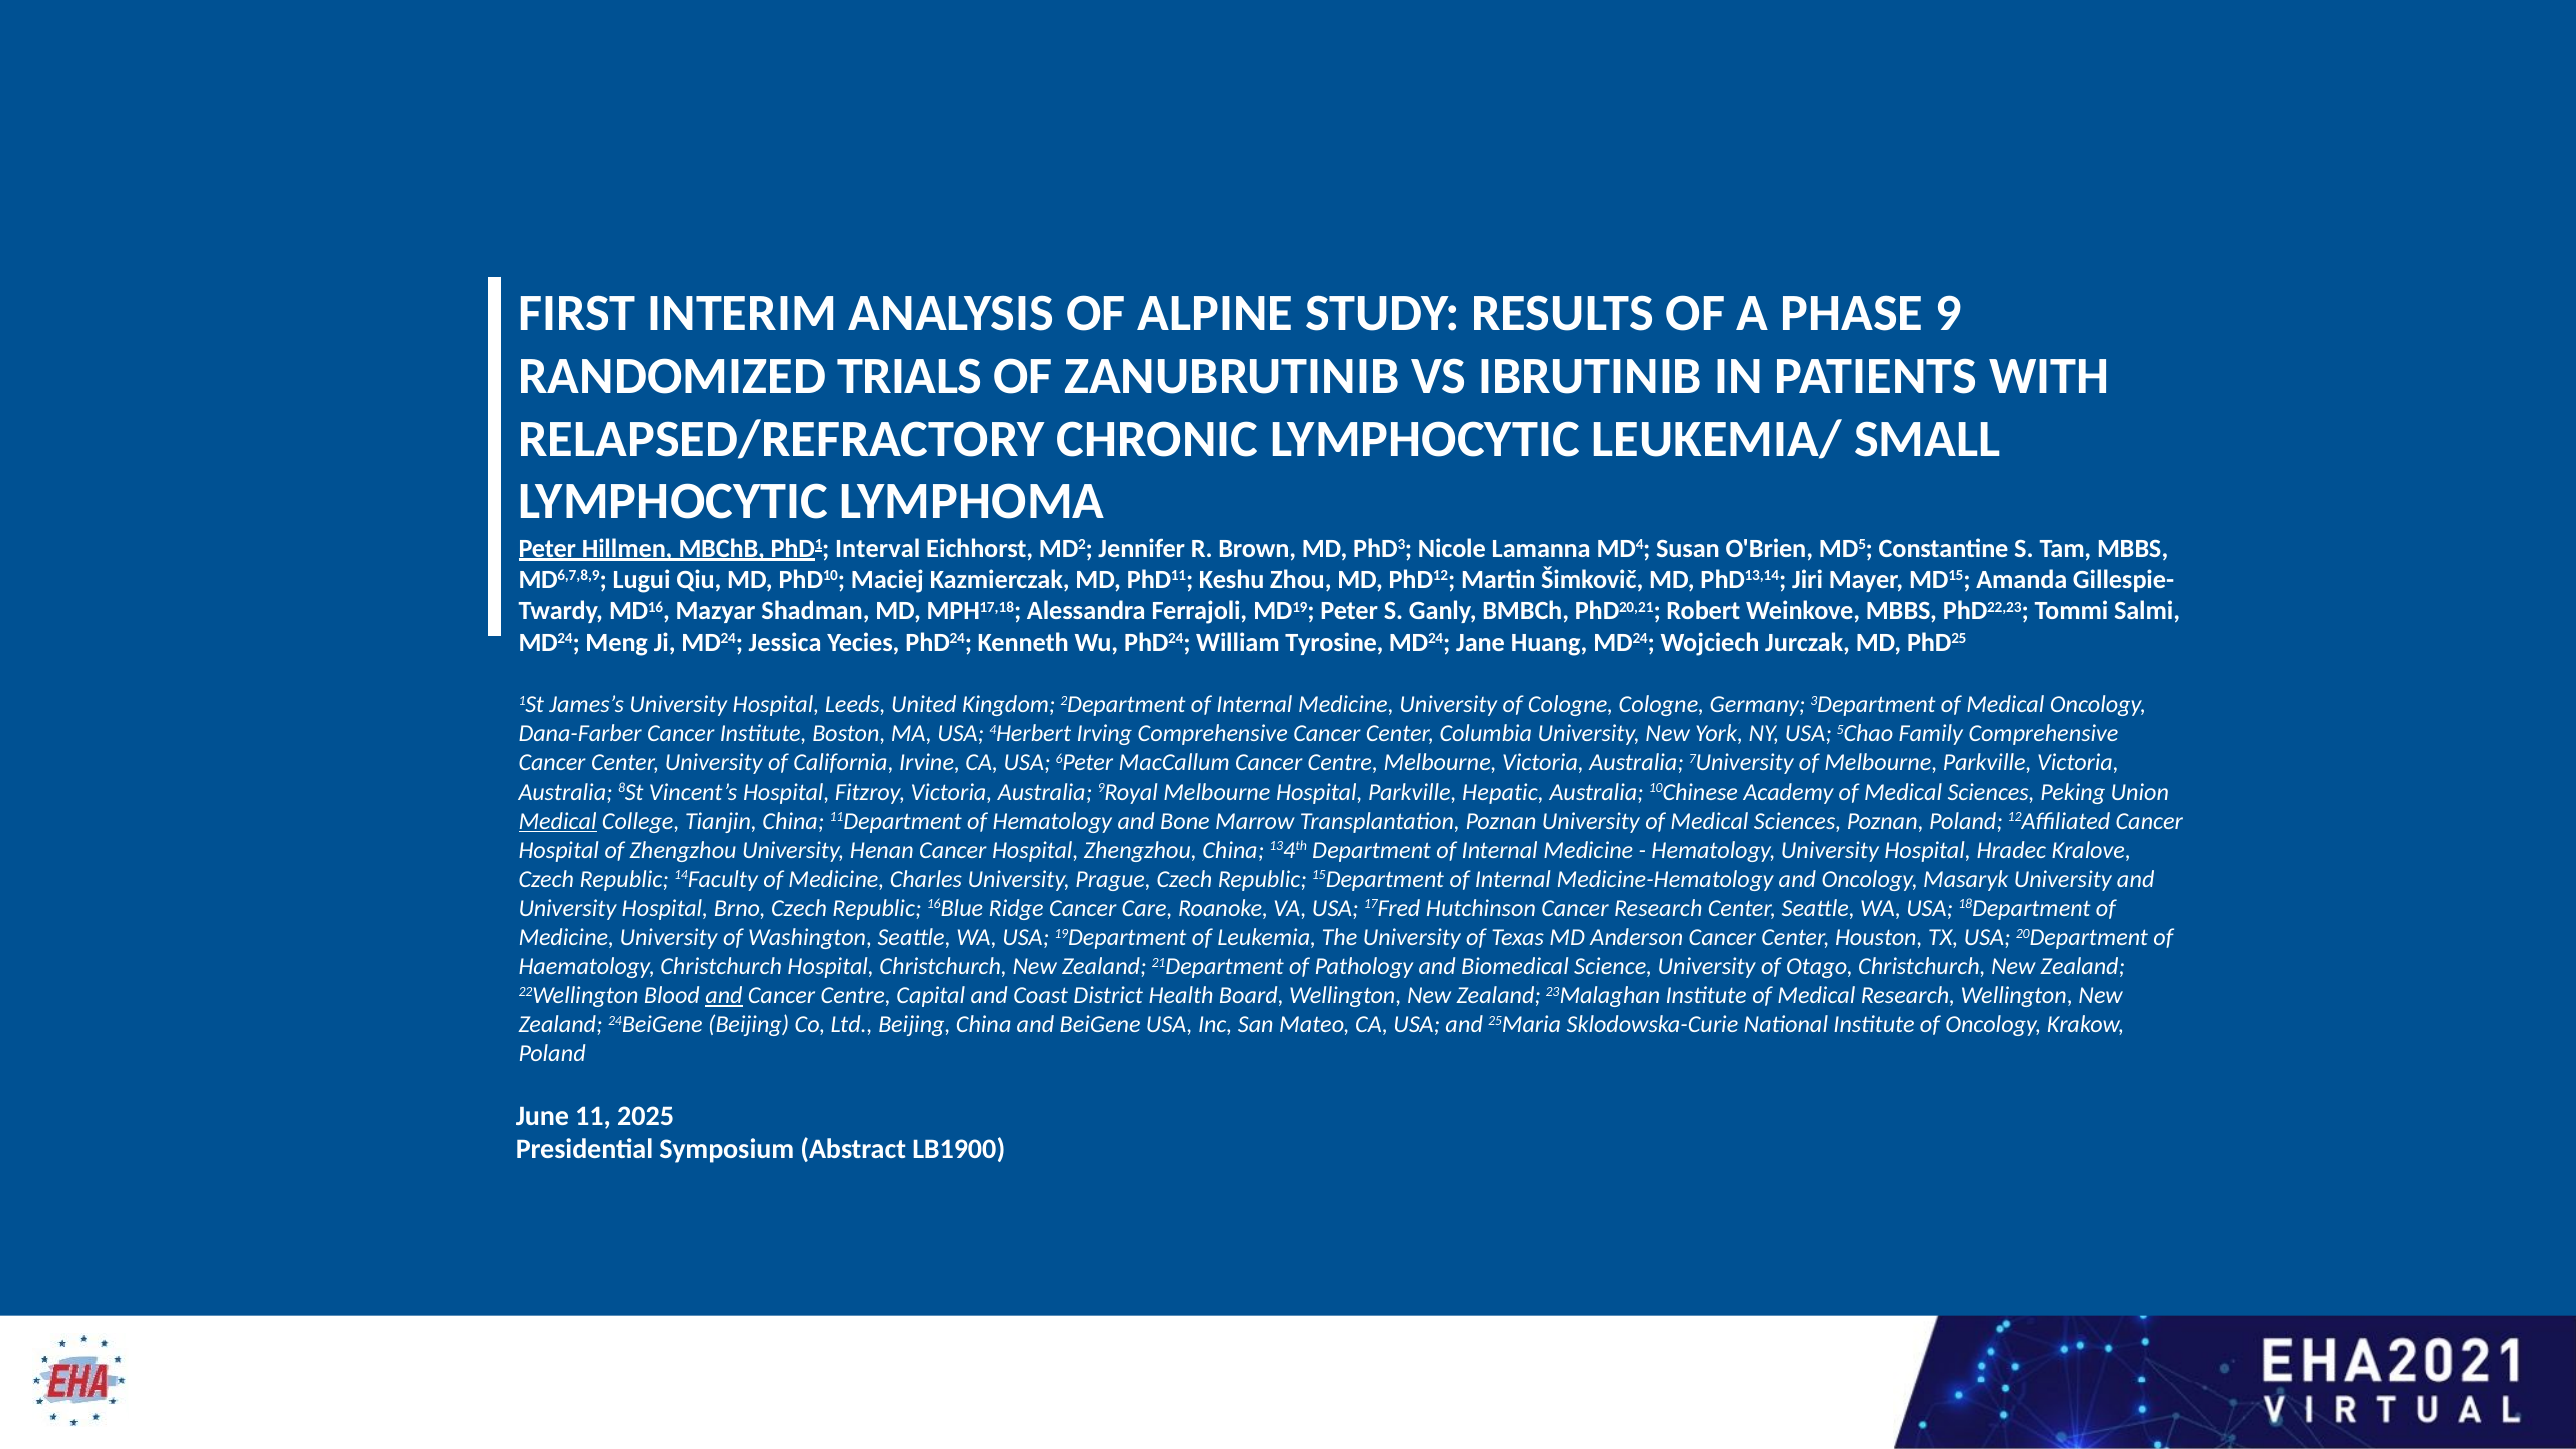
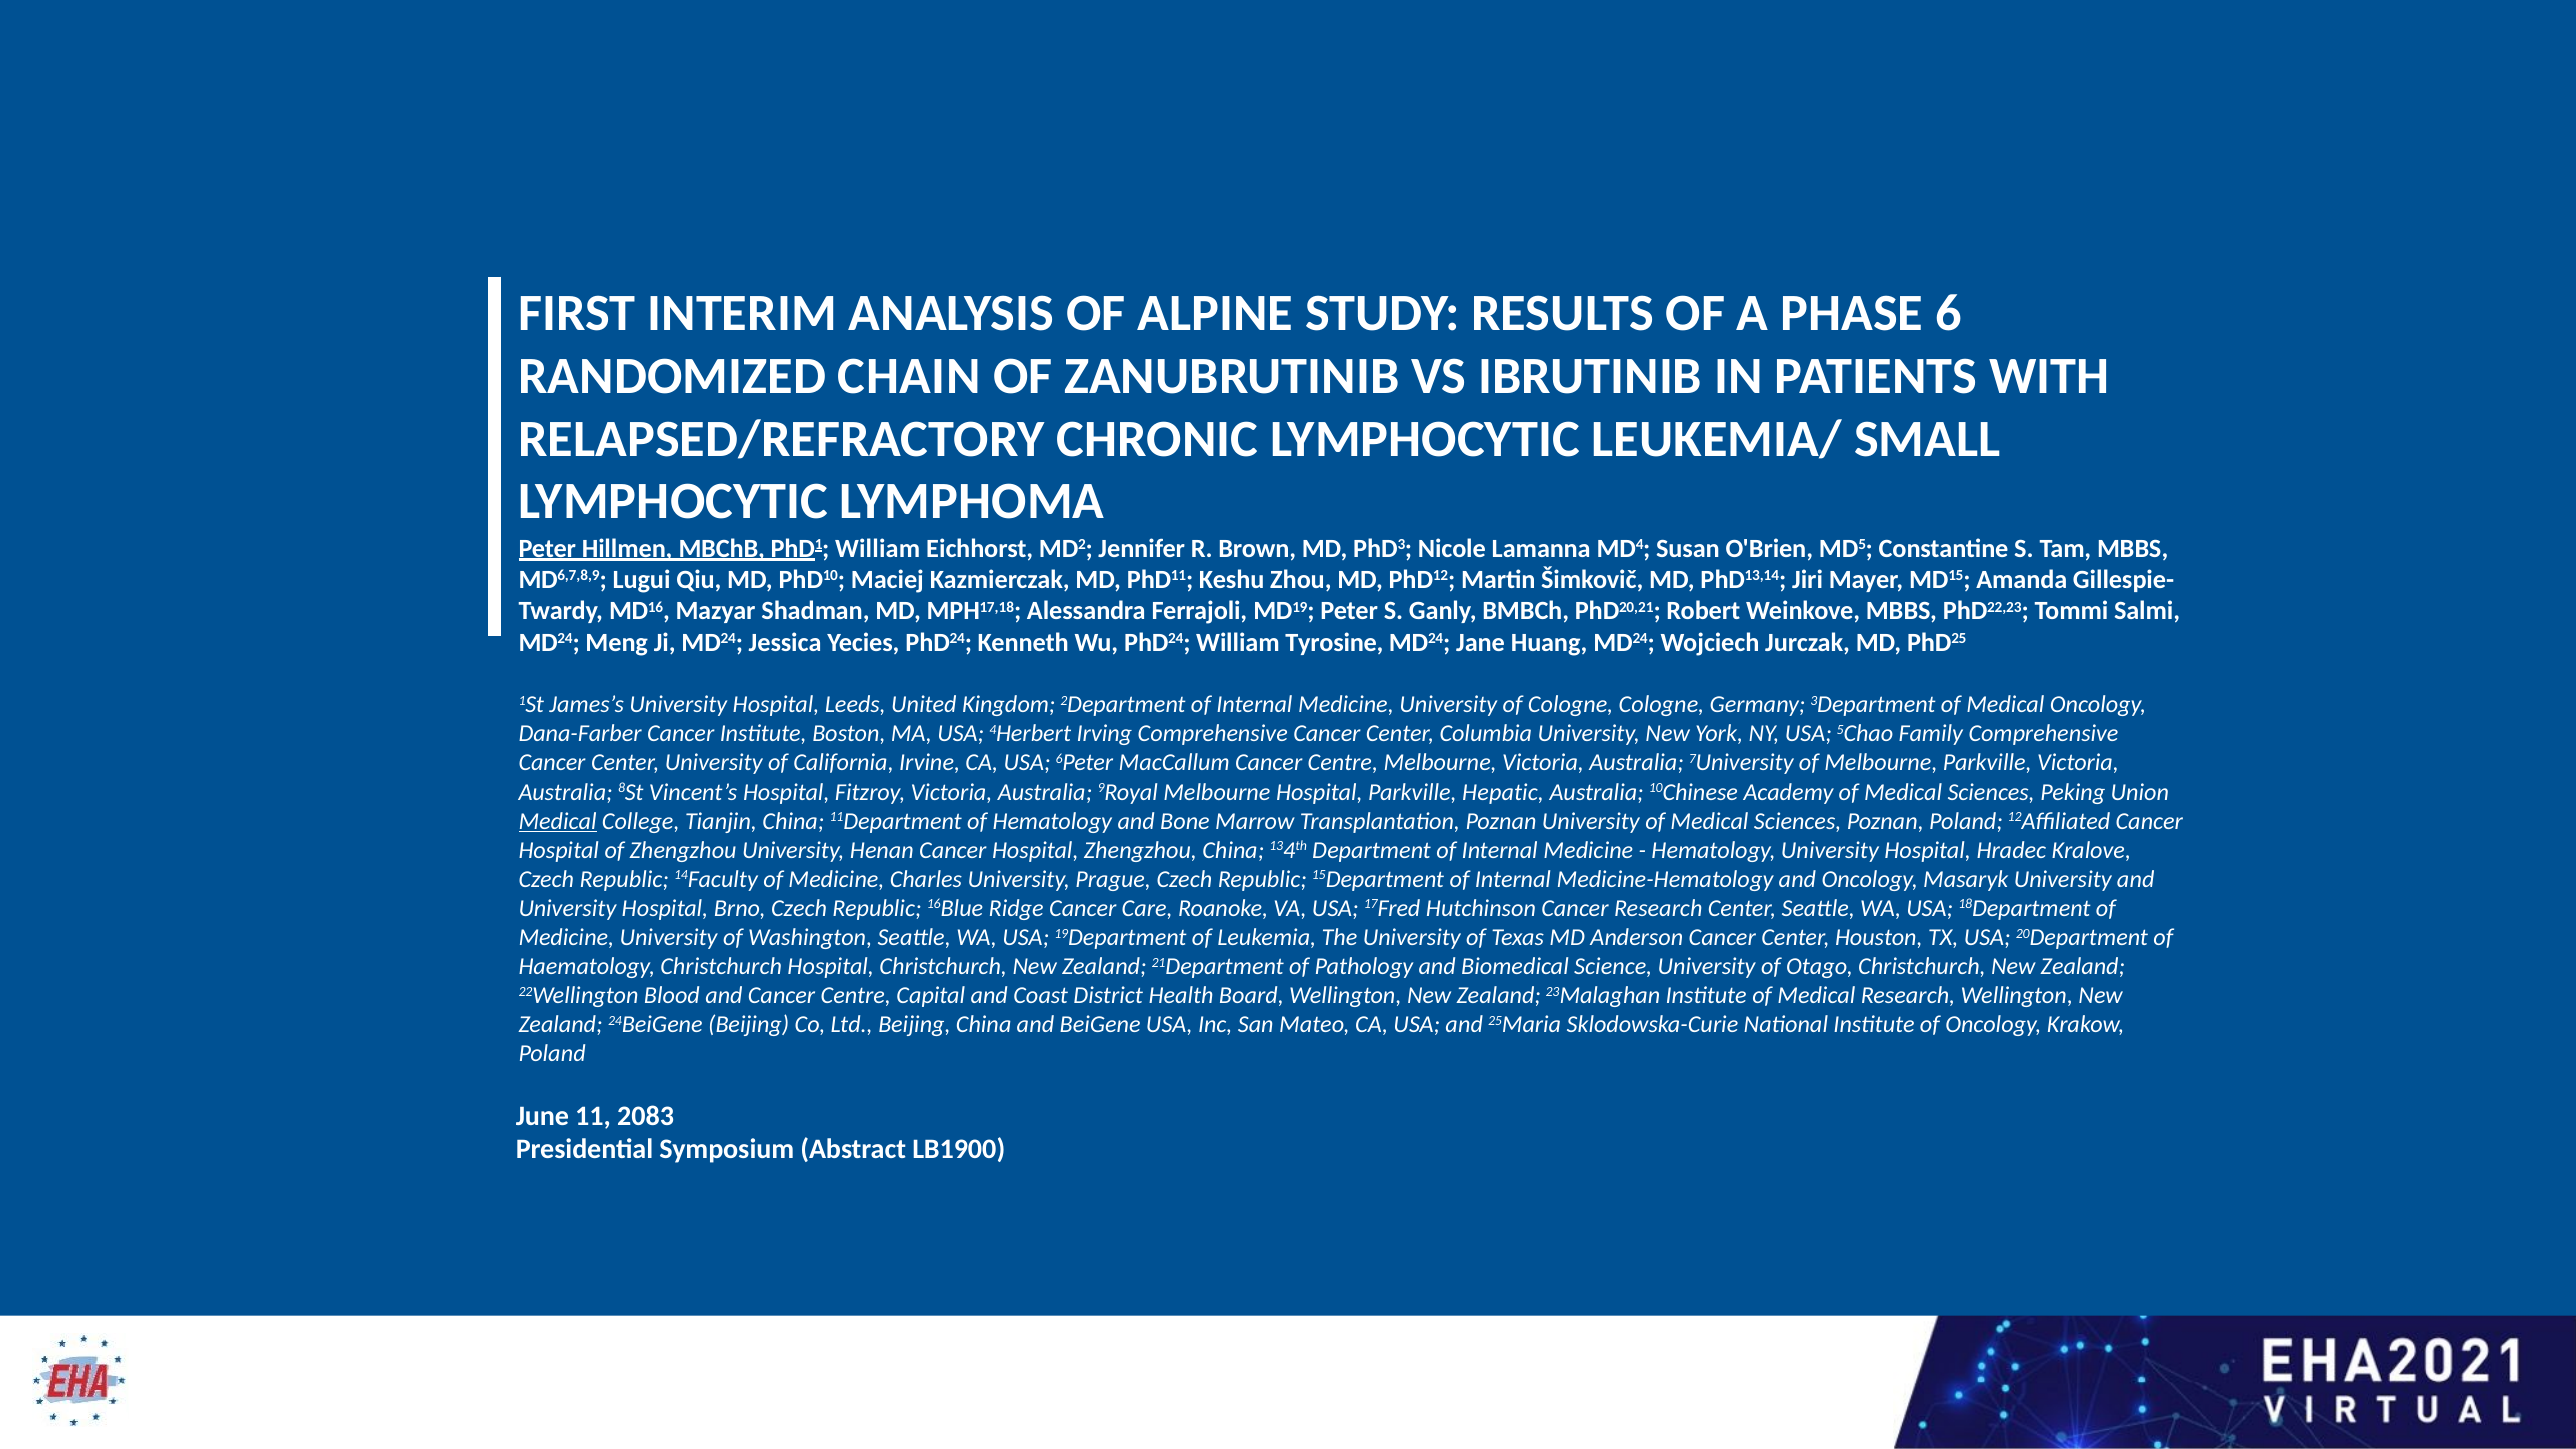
9: 9 -> 6 (1949, 313)
TRIALS: TRIALS -> CHAIN (909, 376)
PhD1 Interval: Interval -> William (878, 548)
and underline: present -> none (724, 995)
2025: 2025 -> 2083 (646, 1116)
